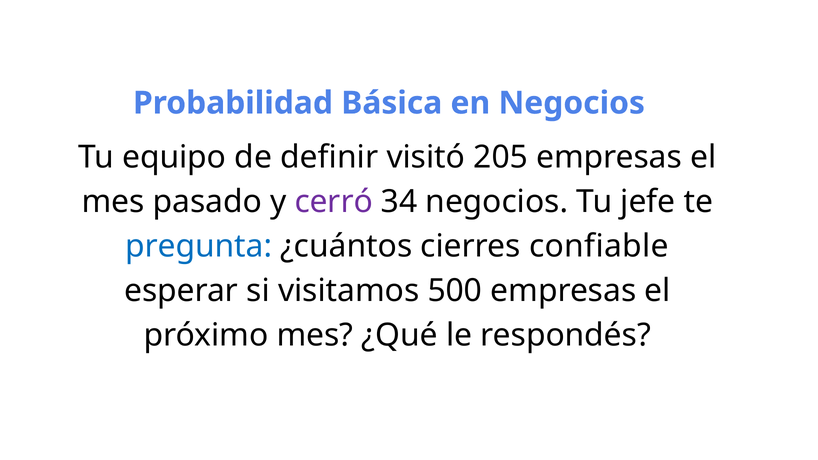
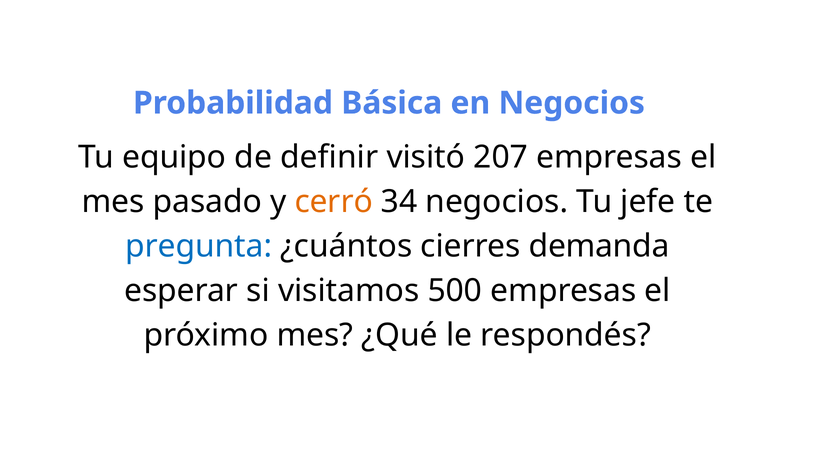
205: 205 -> 207 (501, 157)
cerró colour: purple -> orange (334, 202)
confiable: confiable -> demanda (599, 246)
